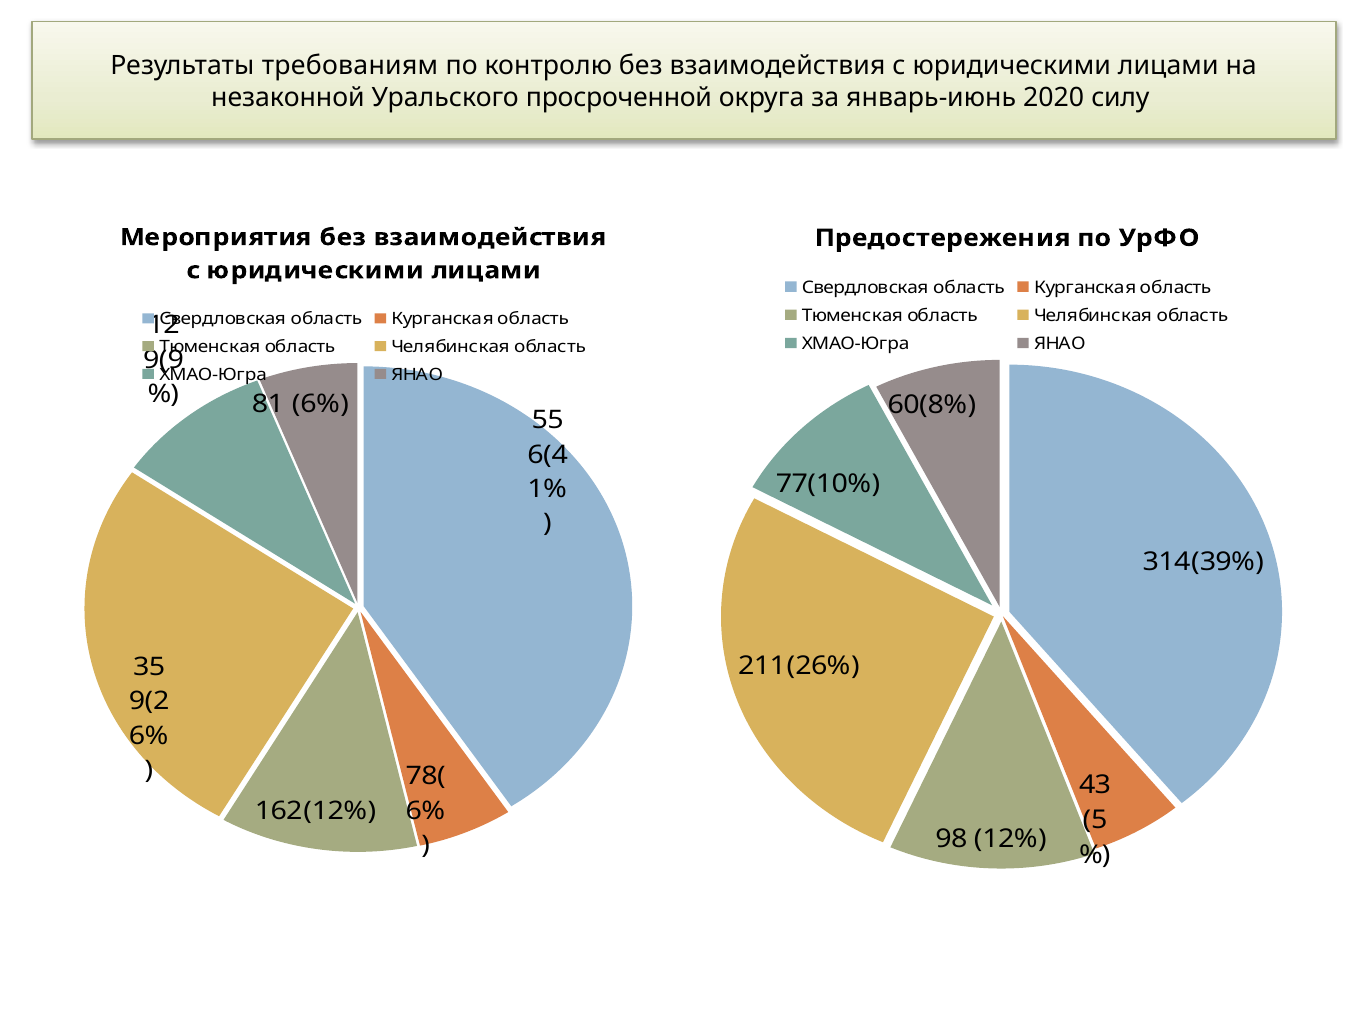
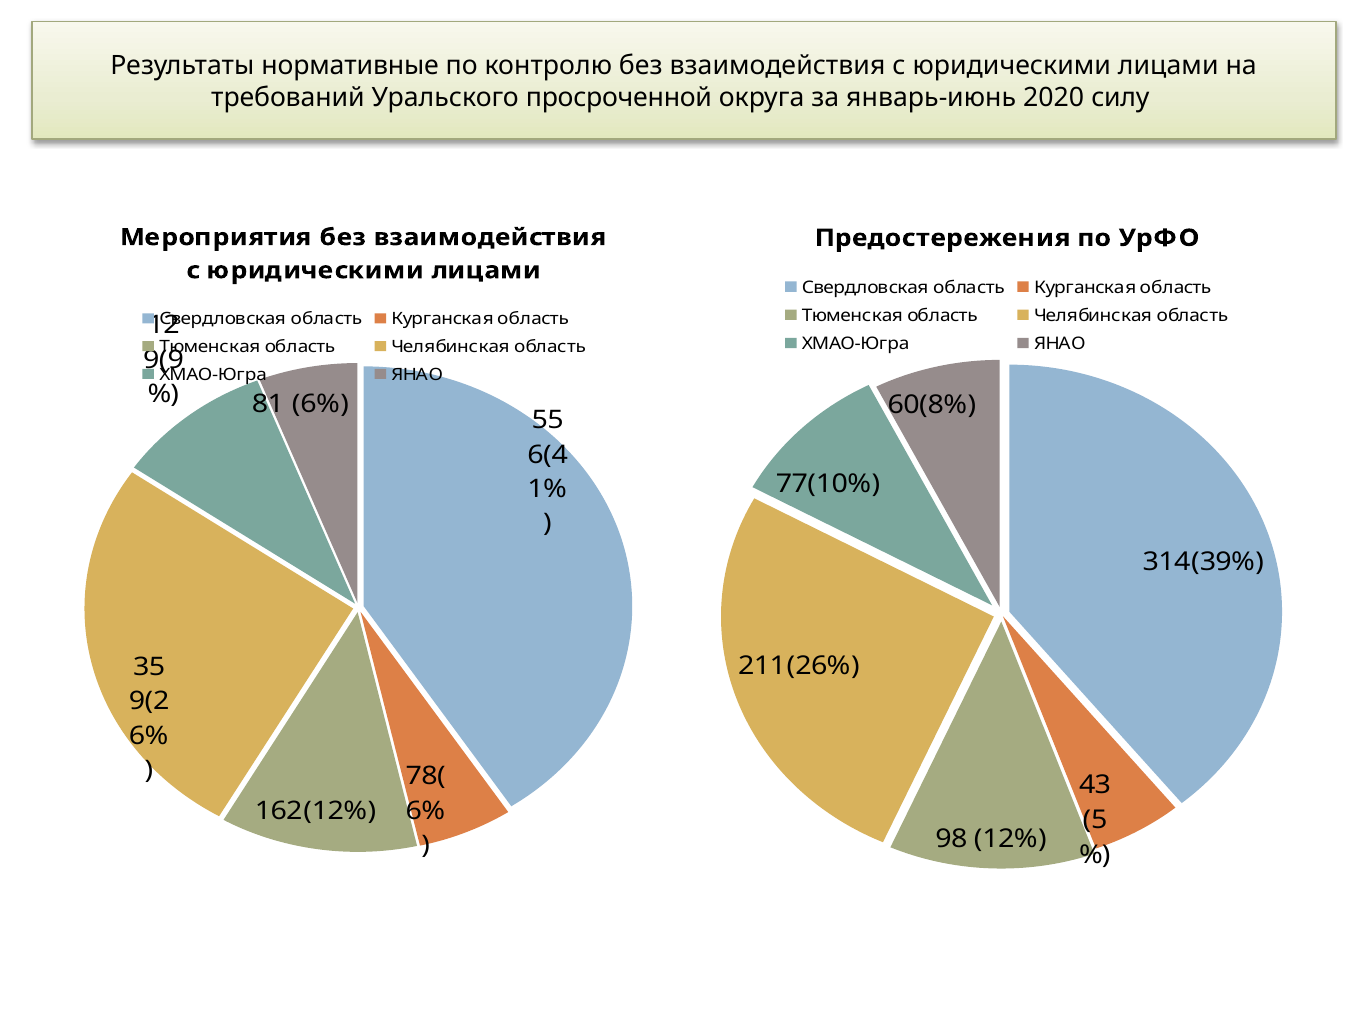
требованиям: требованиям -> нормативные (350, 66)
незаконной: незаконной -> требований (288, 98)
